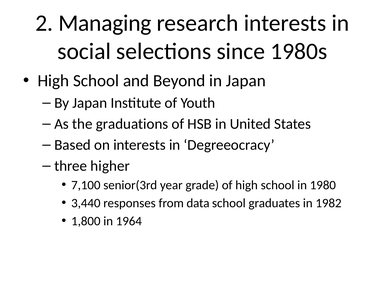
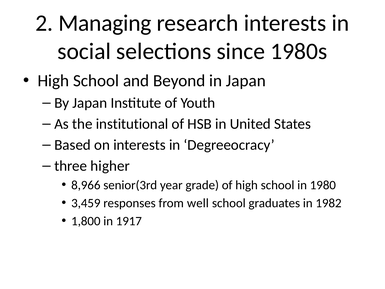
graduations: graduations -> institutional (132, 124)
7,100: 7,100 -> 8,966 (86, 185)
3,440: 3,440 -> 3,459 (86, 203)
data: data -> well (198, 203)
1964: 1964 -> 1917 (129, 221)
